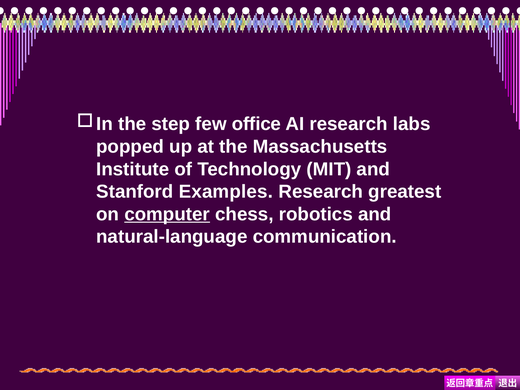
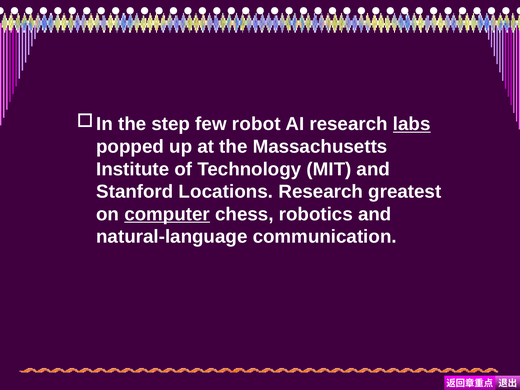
office: office -> robot (256, 124)
labs underline: none -> present (412, 124)
Examples: Examples -> Locations (226, 192)
